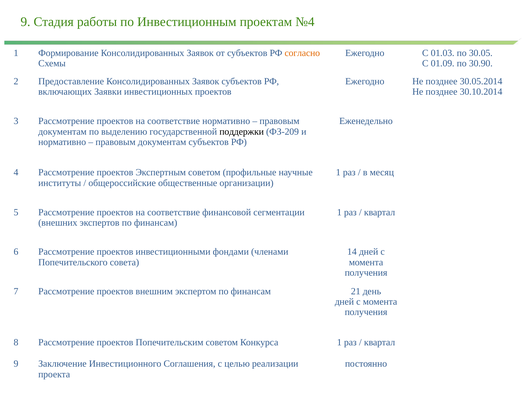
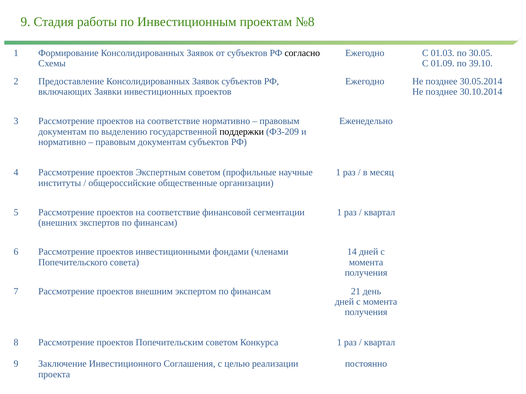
№4: №4 -> №8 (305, 22)
согласно colour: orange -> black (302, 53)
30.90: 30.90 -> 39.10 (481, 64)
